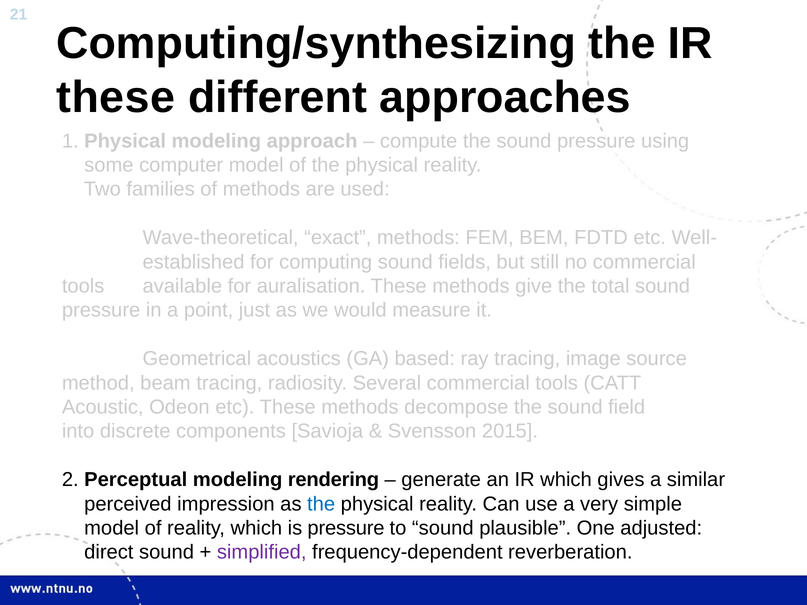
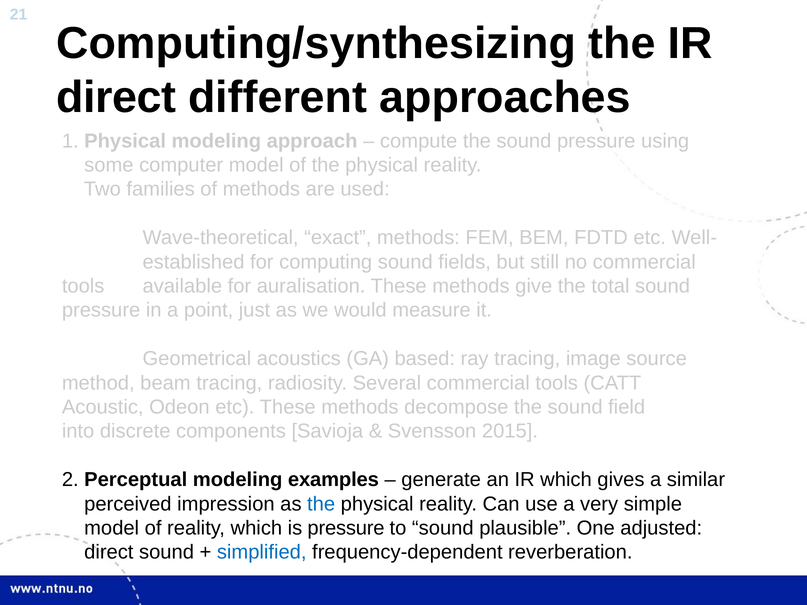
these: these -> direct (116, 97)
rendering: rendering -> examples (333, 480)
simplified colour: purple -> blue (262, 552)
